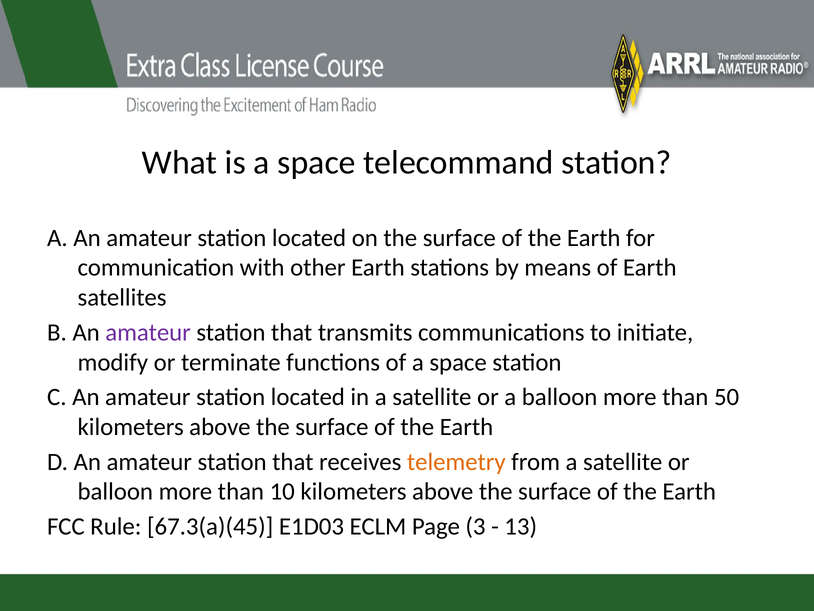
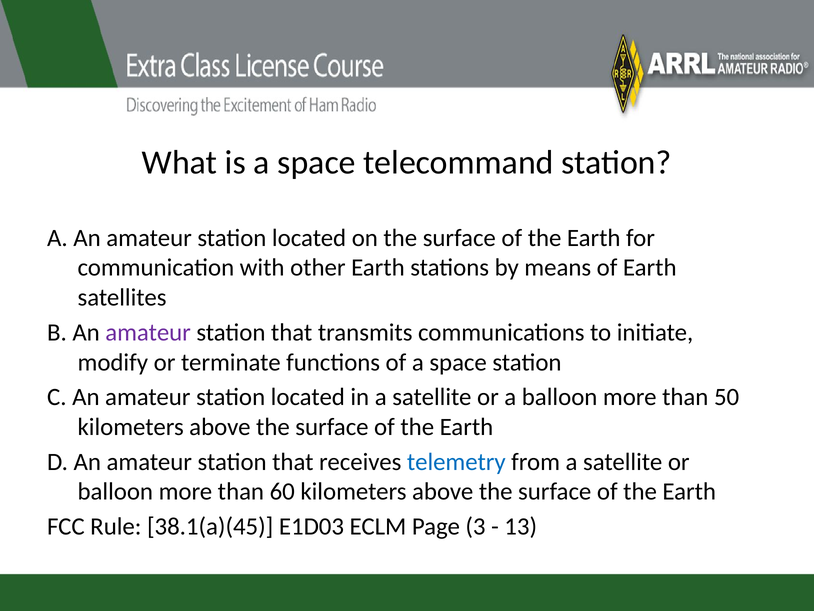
telemetry colour: orange -> blue (456, 461)
10: 10 -> 60 (282, 491)
67.3(a)(45: 67.3(a)(45 -> 38.1(a)(45 (210, 526)
